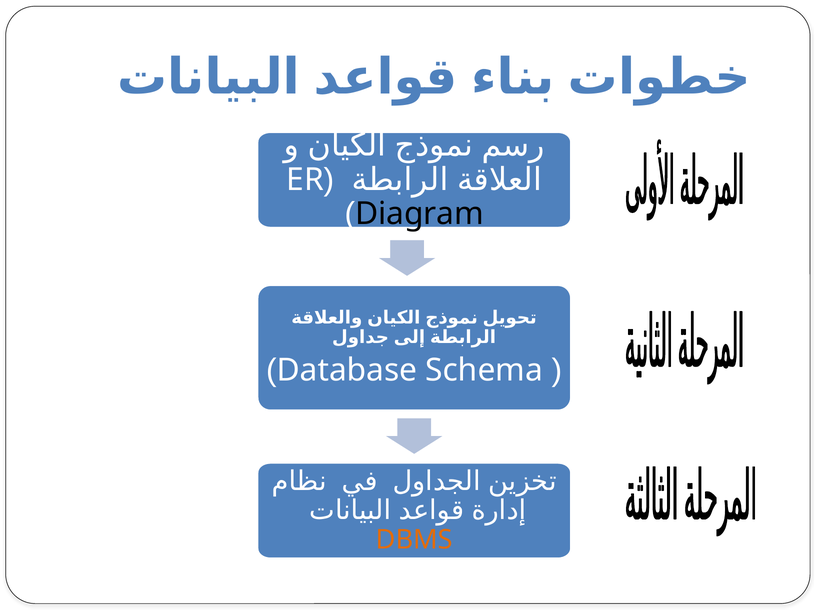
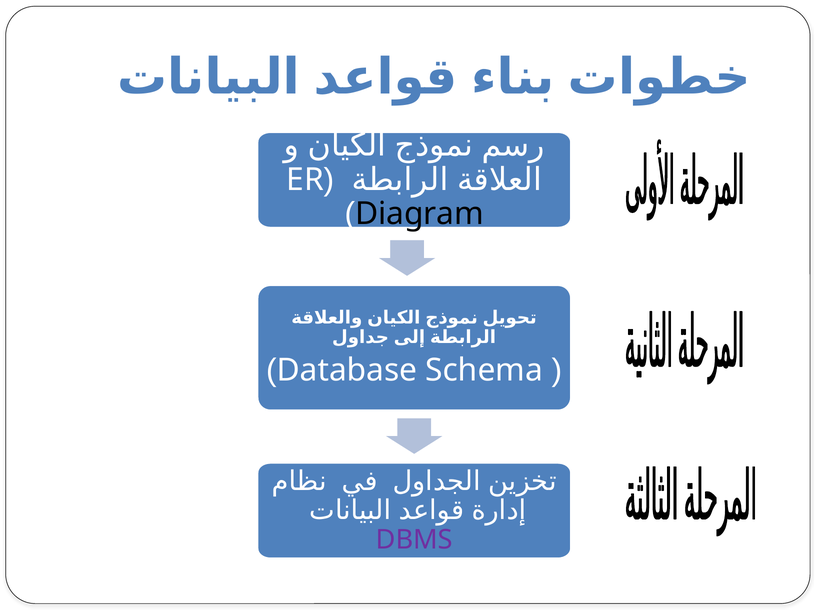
DBMS colour: orange -> purple (414, 540)
